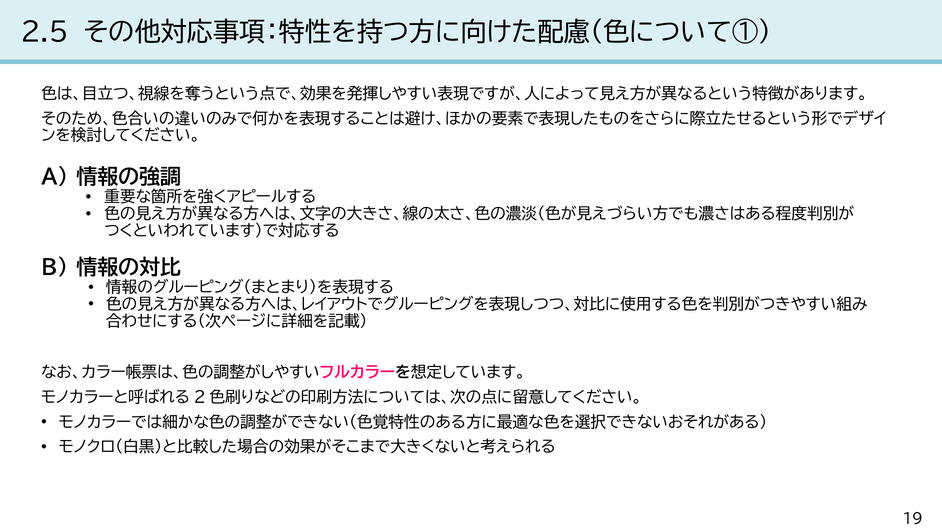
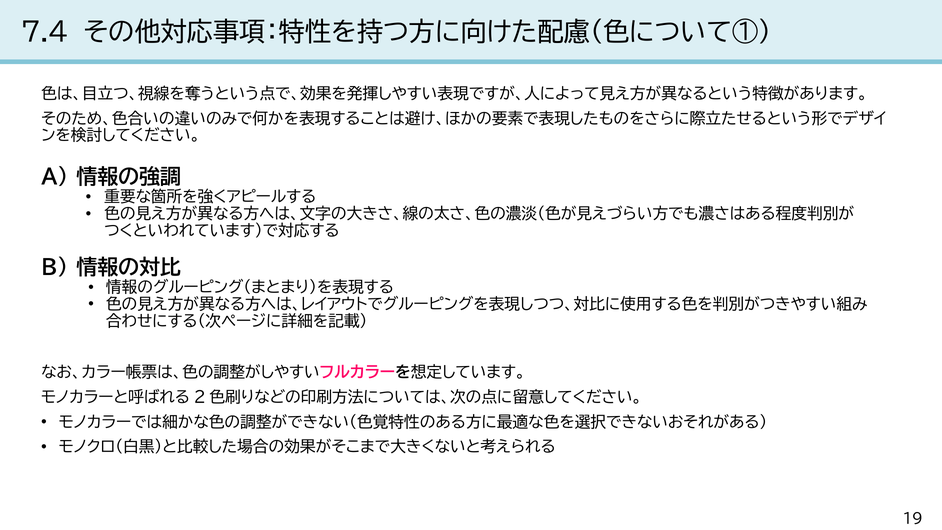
2.5: 2.5 -> 7.4 (45, 32)
